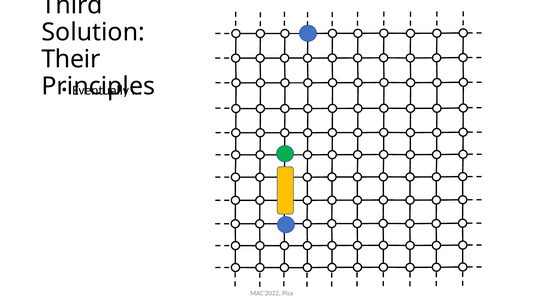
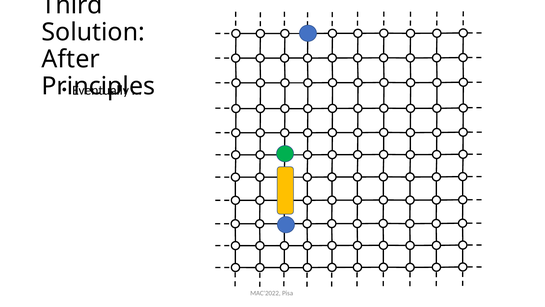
Their: Their -> After (71, 59)
